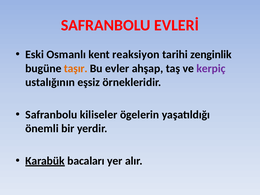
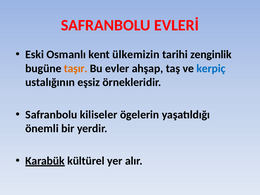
reaksiyon: reaksiyon -> ülkemizin (136, 55)
kerpiç colour: purple -> blue (211, 68)
bacaları: bacaları -> kültürel (86, 161)
